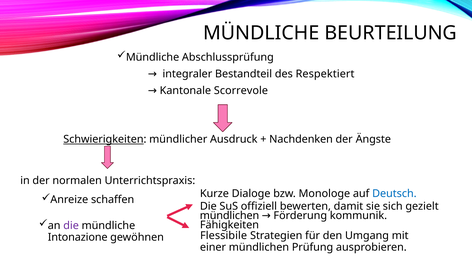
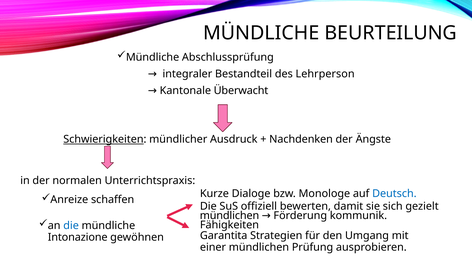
Respektiert: Respektiert -> Lehrperson (325, 74)
Scorrevole: Scorrevole -> Überwacht (241, 91)
die colour: purple -> blue (71, 226)
Flessibile: Flessibile -> Garantita (224, 236)
